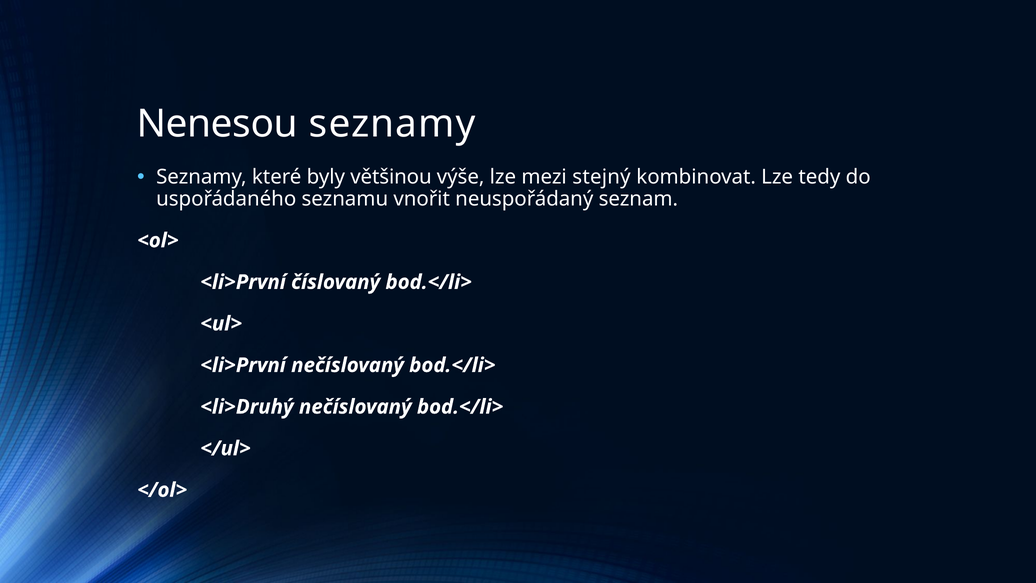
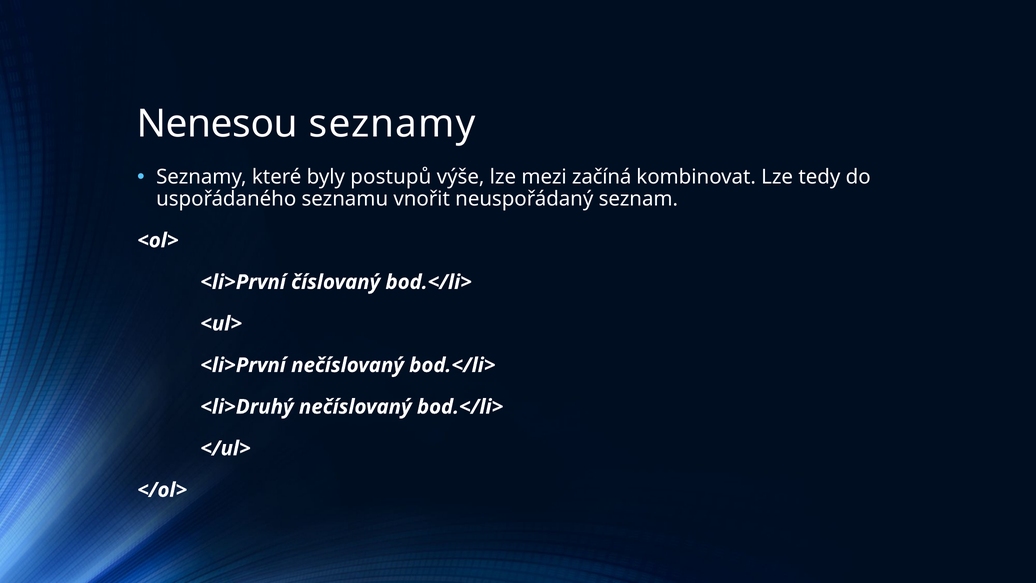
většinou: většinou -> postupů (391, 177)
stejný: stejný -> začíná (602, 177)
